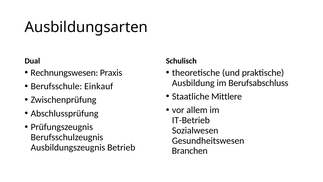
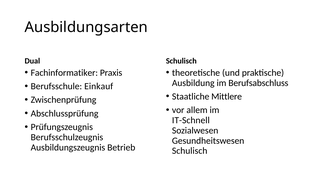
Rechnungswesen: Rechnungswesen -> Fachinformatiker (64, 73)
IT-Betrieb: IT-Betrieb -> IT-Schnell (191, 120)
Branchen: Branchen -> Schulisch (190, 151)
